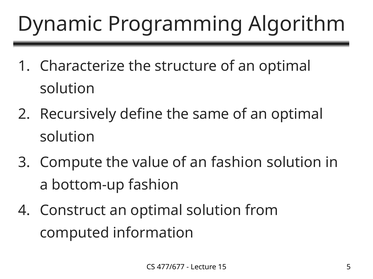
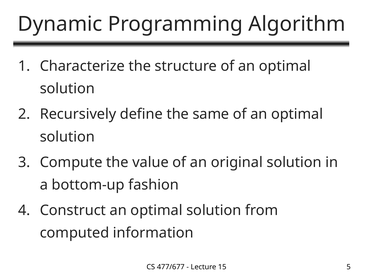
an fashion: fashion -> original (237, 163)
